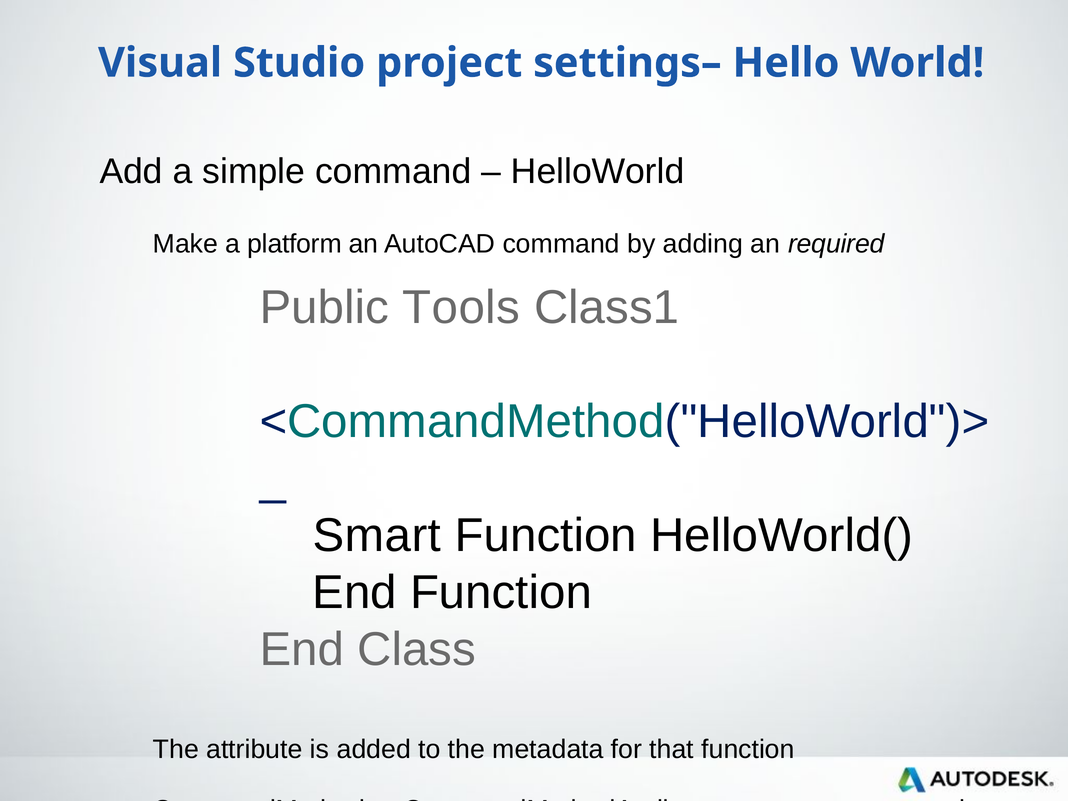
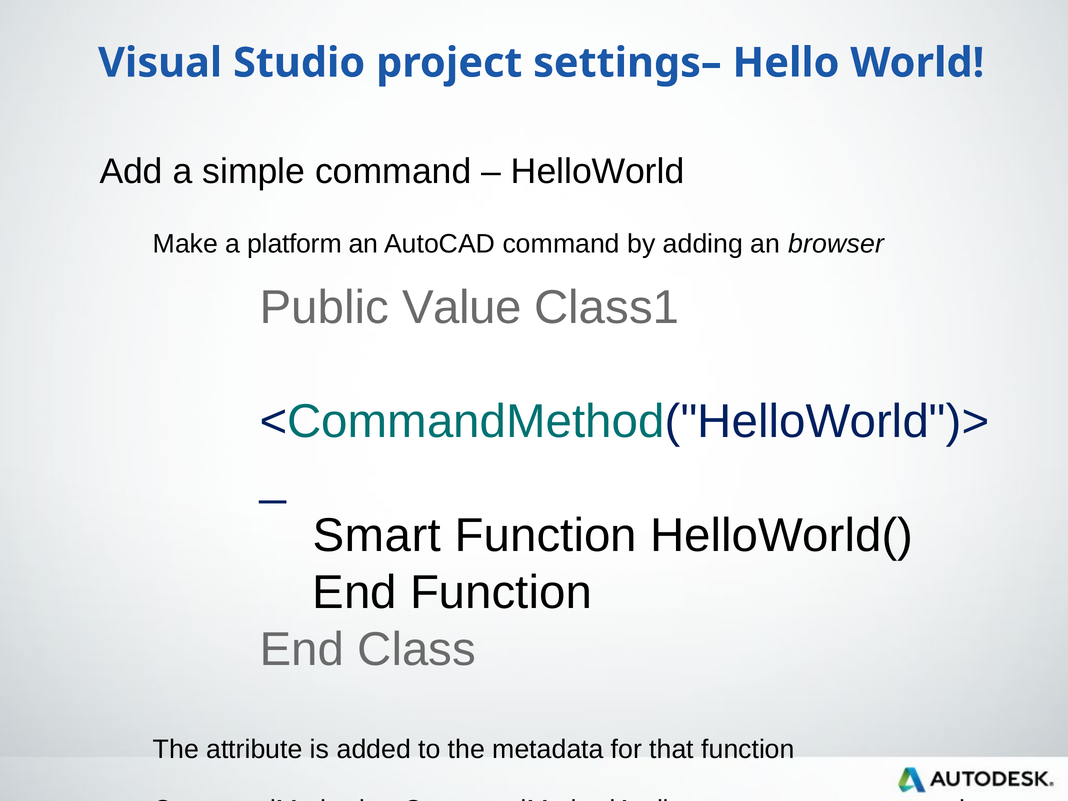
an required: required -> browser (836, 244)
Tools: Tools -> Value (462, 308)
